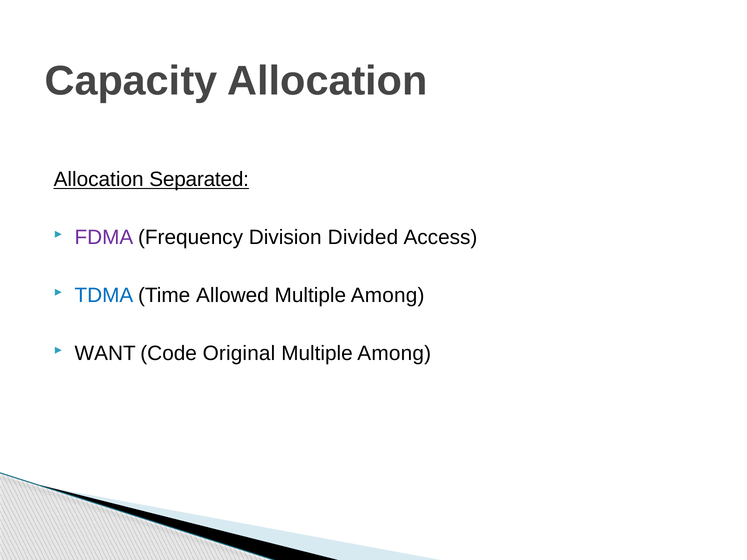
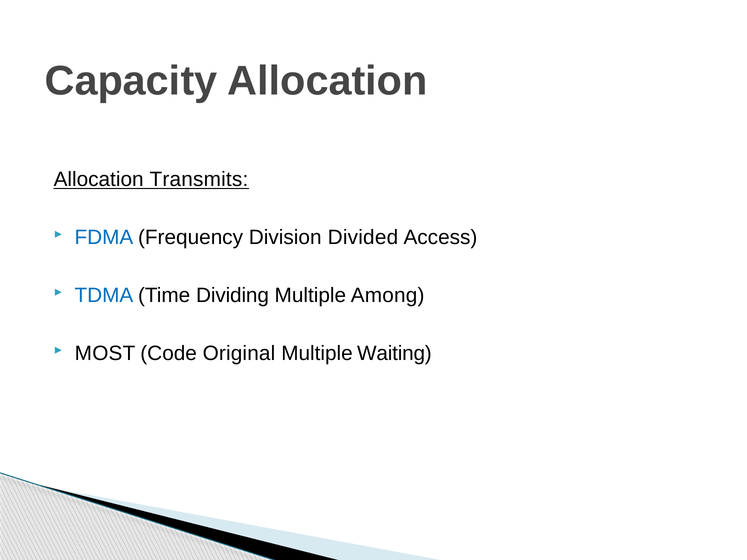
Separated: Separated -> Transmits (199, 179)
FDMA colour: purple -> blue (104, 238)
Allowed: Allowed -> Dividing (233, 296)
WANT: WANT -> MOST (105, 354)
Among: Among -> Waiting (394, 354)
